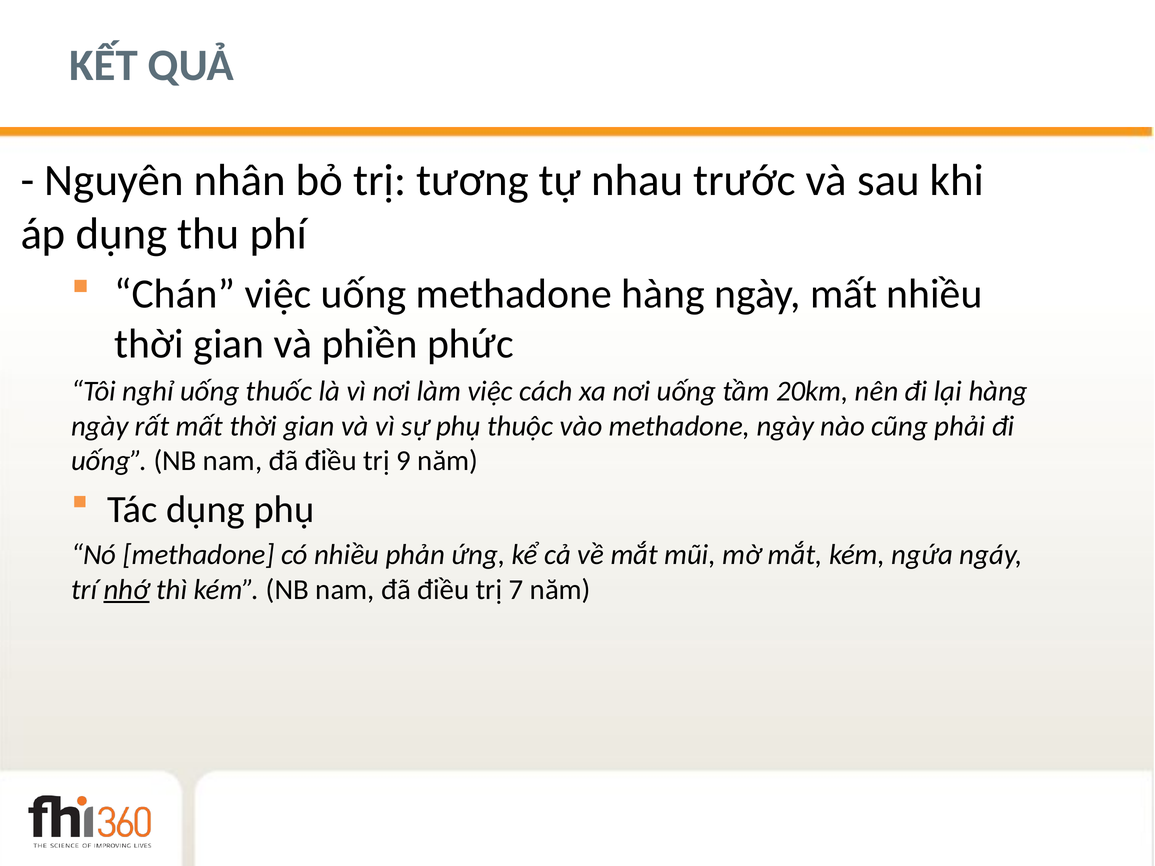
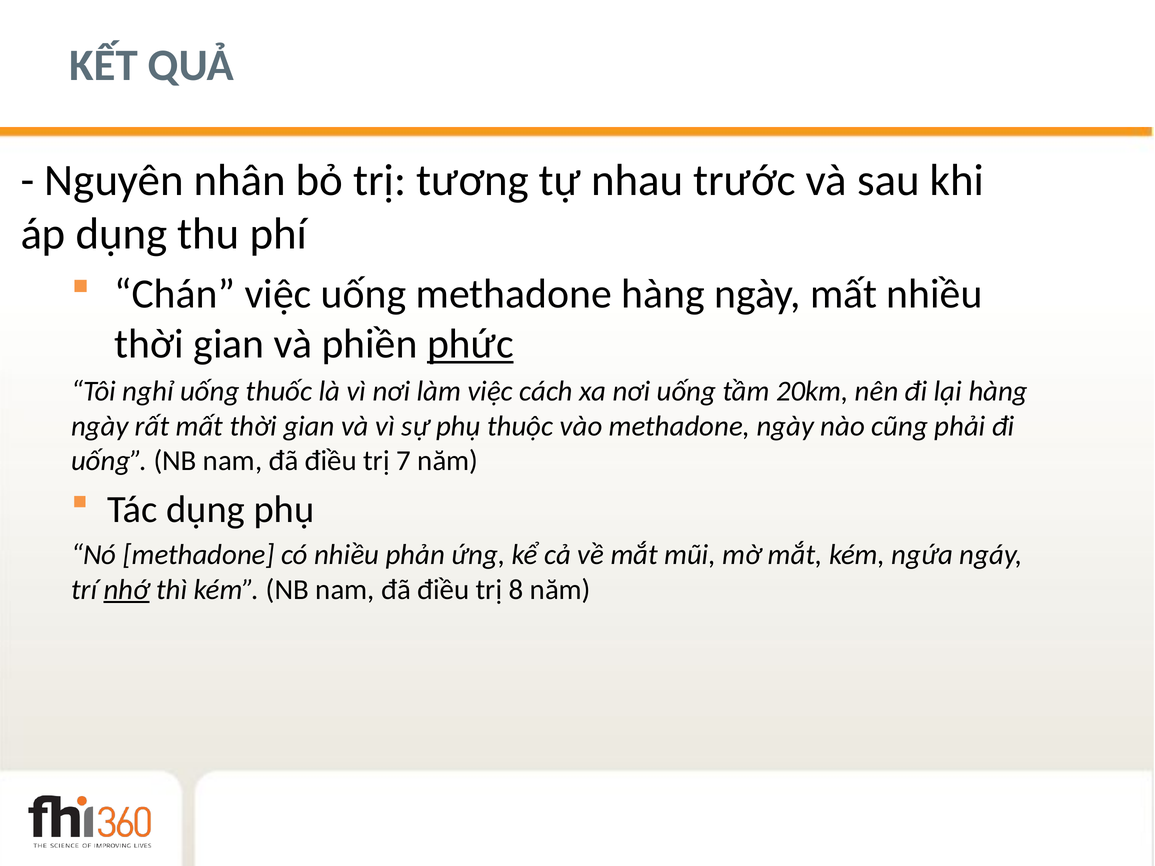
phức underline: none -> present (470, 344)
9: 9 -> 7 (404, 461)
7: 7 -> 8 (516, 590)
